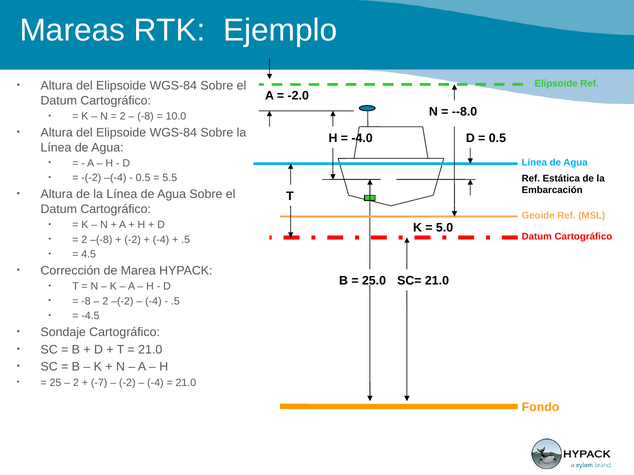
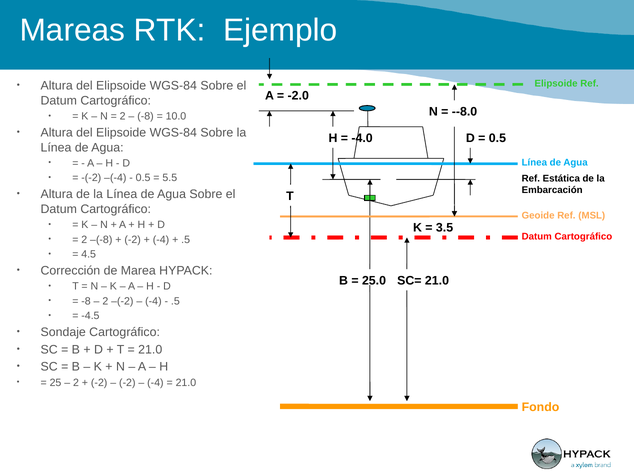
5.0: 5.0 -> 3.5 (445, 228)
-7: -7 -> -2 (99, 383)
